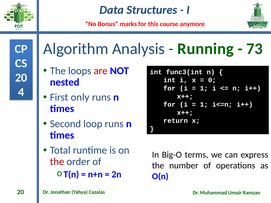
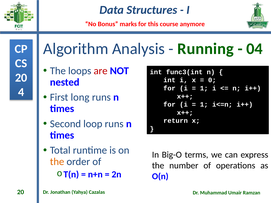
73: 73 -> 04 (255, 49)
only: only -> long (80, 97)
the colour: red -> orange (57, 162)
